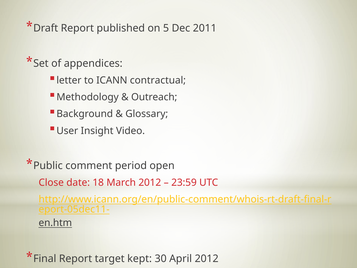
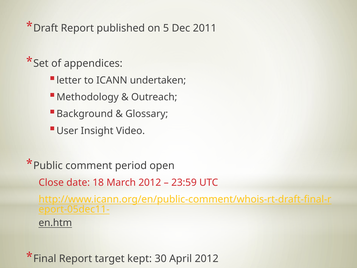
contractual: contractual -> undertaken (158, 80)
